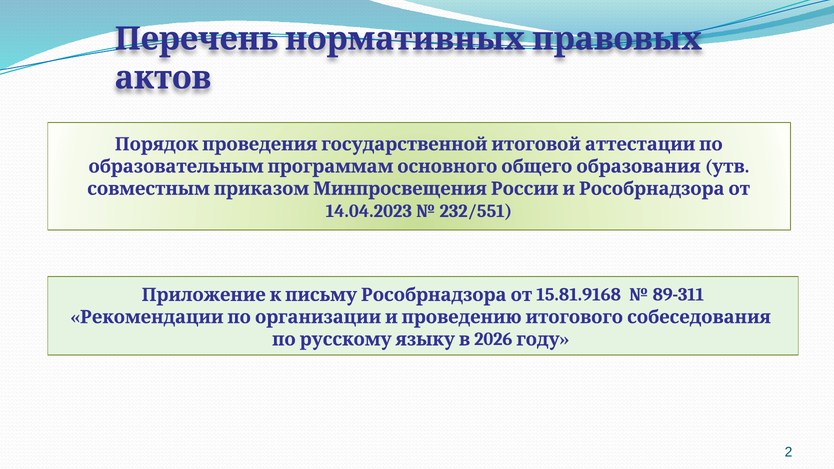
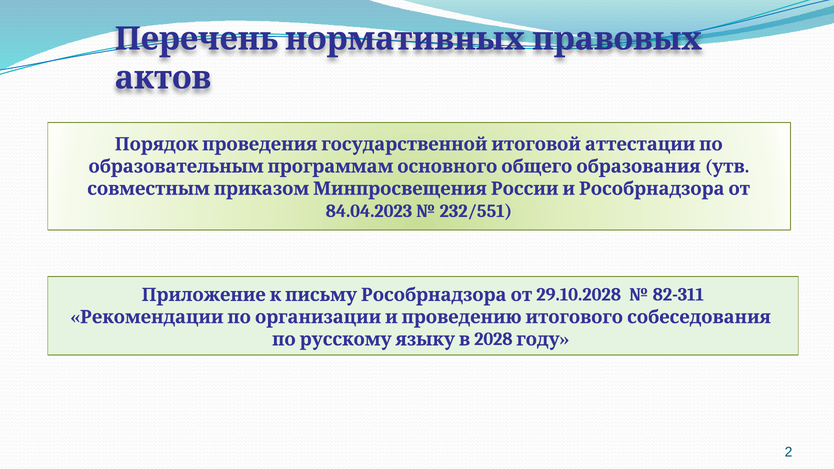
14.04.2023: 14.04.2023 -> 84.04.2023 (369, 211)
15.81.9168: 15.81.9168 -> 29.10.2028 (579, 295)
89-311: 89-311 -> 82-311 (678, 295)
2026: 2026 -> 2028 (493, 339)
